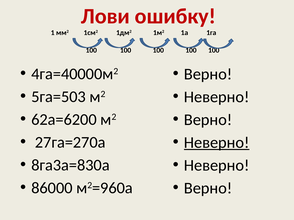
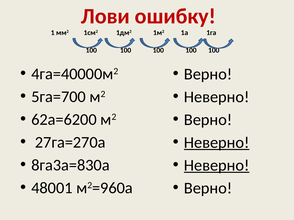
5га=503: 5га=503 -> 5га=700 (59, 97)
Неверно underline: none -> present (217, 166)
86000: 86000 -> 48001 (52, 188)
